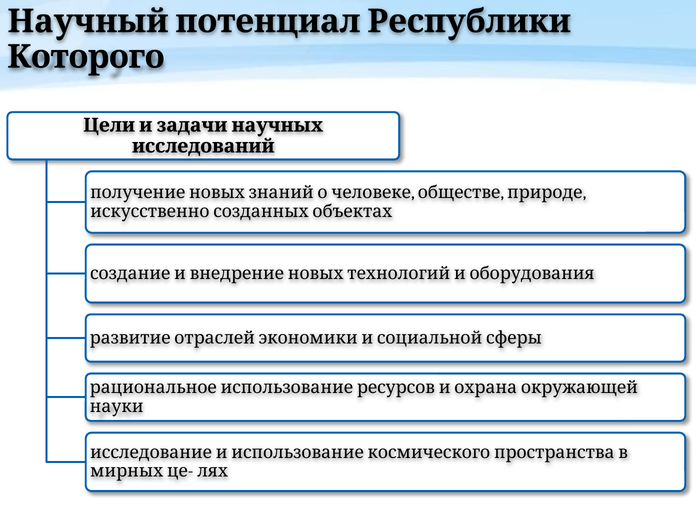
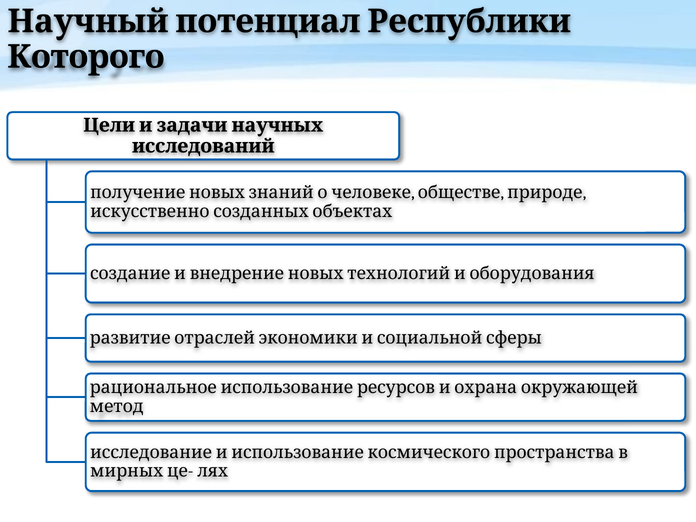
науки: науки -> метод (117, 406)
